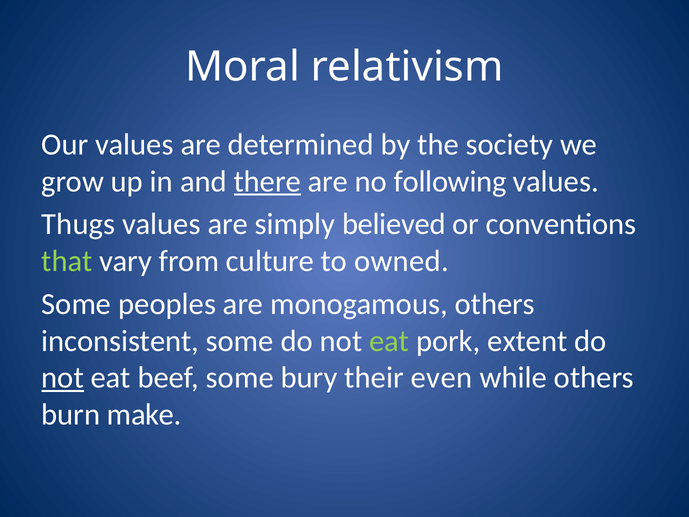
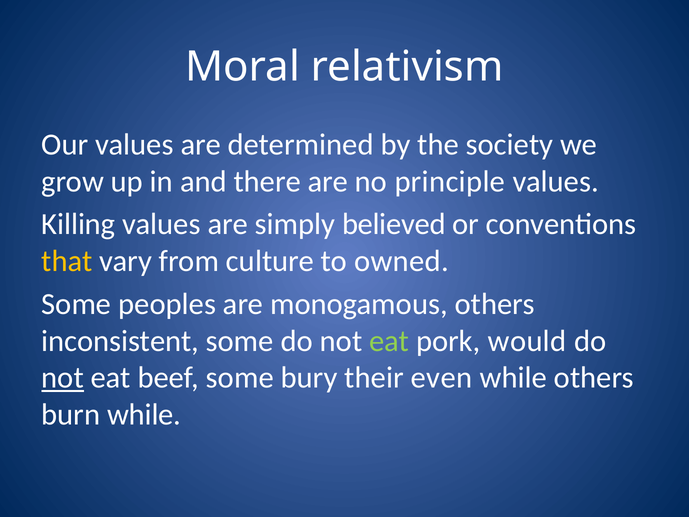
there underline: present -> none (267, 181)
following: following -> principle (450, 181)
Thugs: Thugs -> Killing (78, 224)
that colour: light green -> yellow (67, 261)
extent: extent -> would (527, 341)
burn make: make -> while (144, 414)
